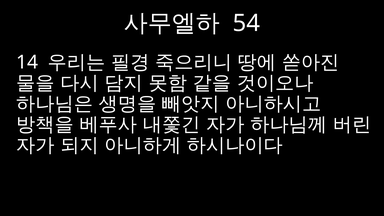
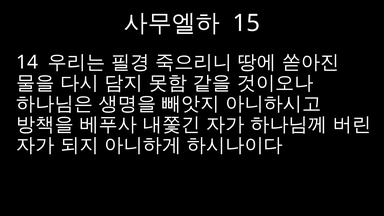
54: 54 -> 15 (246, 23)
